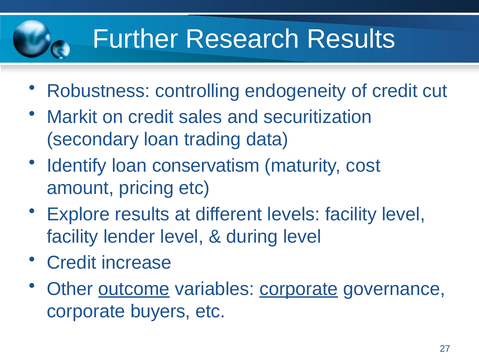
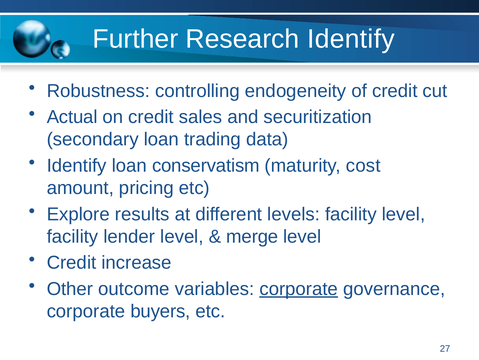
Research Results: Results -> Identify (351, 39)
Markit: Markit -> Actual (72, 117)
during: during -> merge (252, 236)
outcome underline: present -> none (134, 288)
